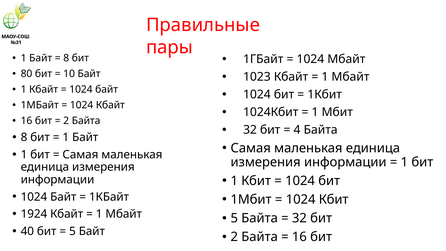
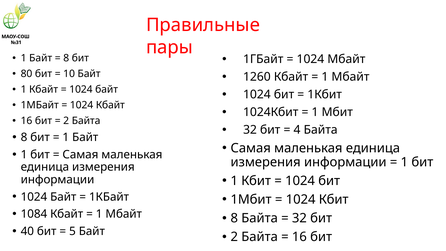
1023: 1023 -> 1260 (257, 77)
1924: 1924 -> 1084 (34, 214)
5: 5 -> 8 (234, 218)
